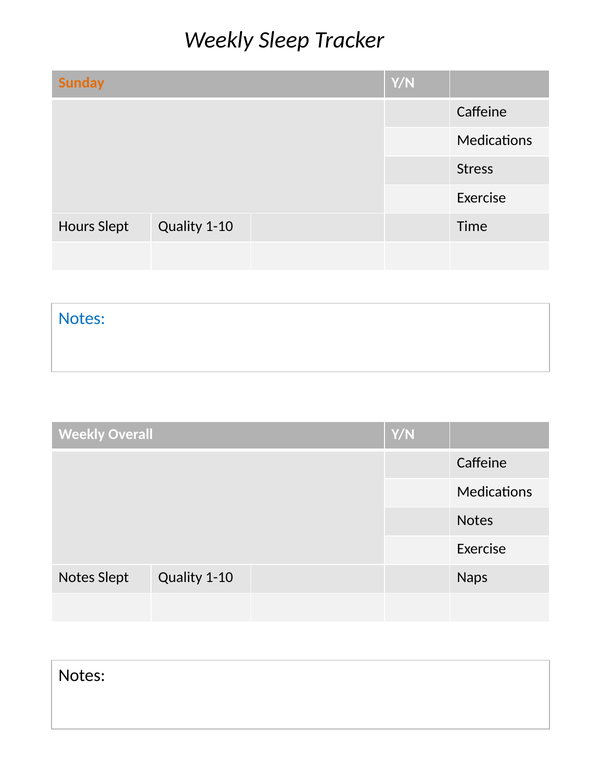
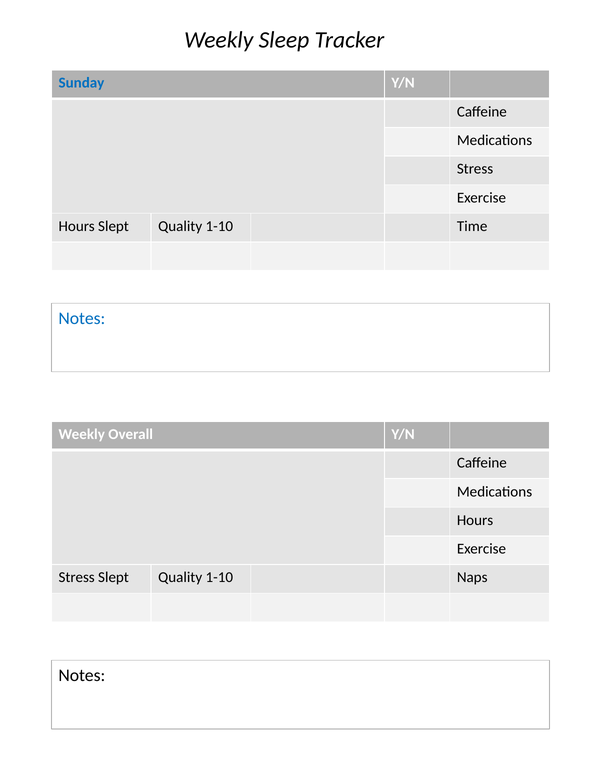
Sunday colour: orange -> blue (81, 83)
Notes: Notes -> Hours (475, 521)
Notes: Notes -> Stress (77, 578)
